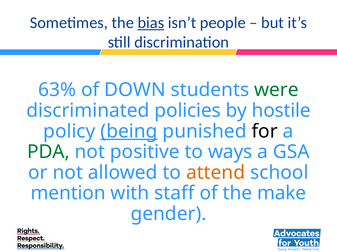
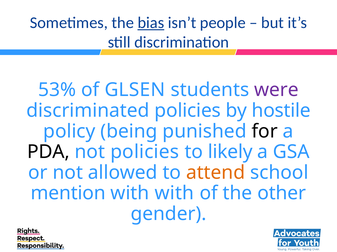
63%: 63% -> 53% (57, 90)
DOWN: DOWN -> GLSEN (135, 90)
were colour: green -> purple (276, 90)
being underline: present -> none (129, 132)
PDA colour: green -> black (48, 152)
not positive: positive -> policies (145, 152)
ways: ways -> likely (230, 152)
with staff: staff -> with (174, 194)
make: make -> other (282, 194)
